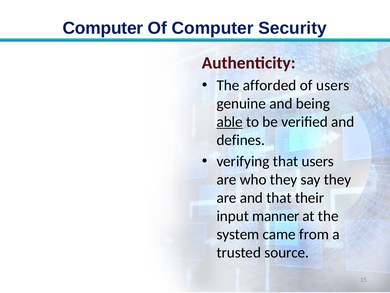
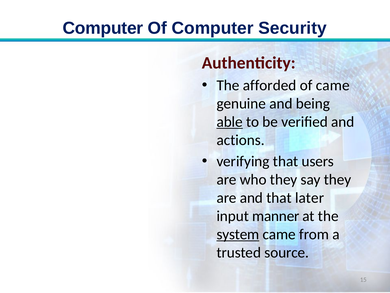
of users: users -> came (333, 85)
defines: defines -> actions (241, 140)
their: their -> later (310, 198)
system underline: none -> present (238, 234)
